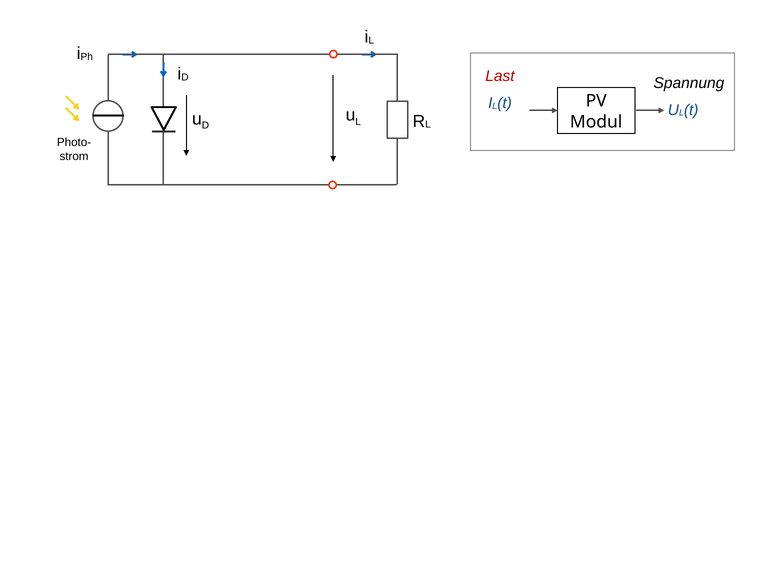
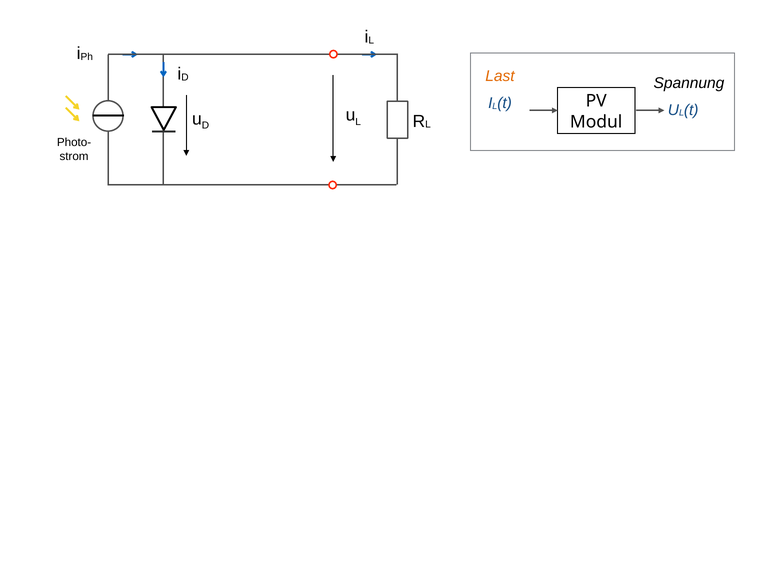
Last colour: red -> orange (500, 76)
